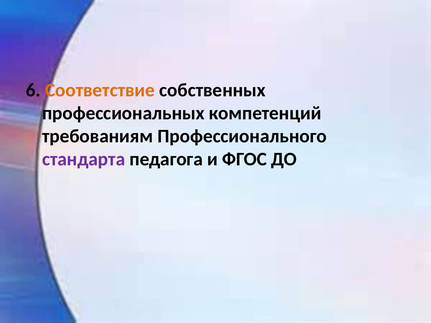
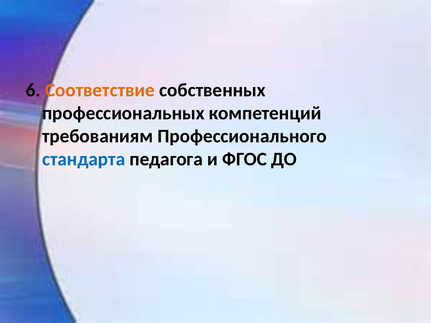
стандарта colour: purple -> blue (84, 159)
